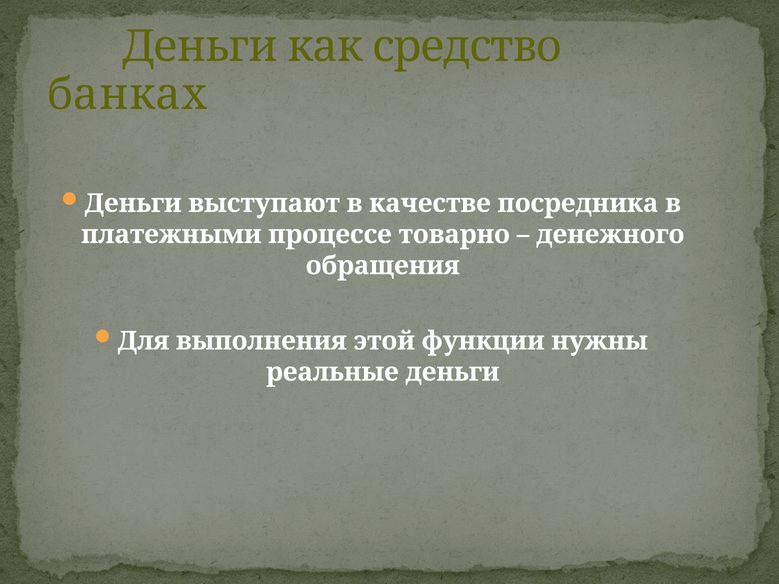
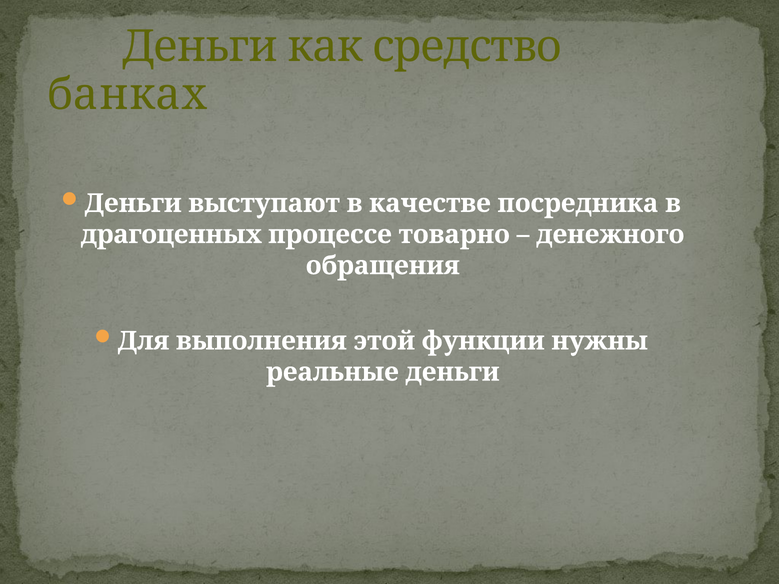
платежными: платежными -> драгоценных (171, 235)
